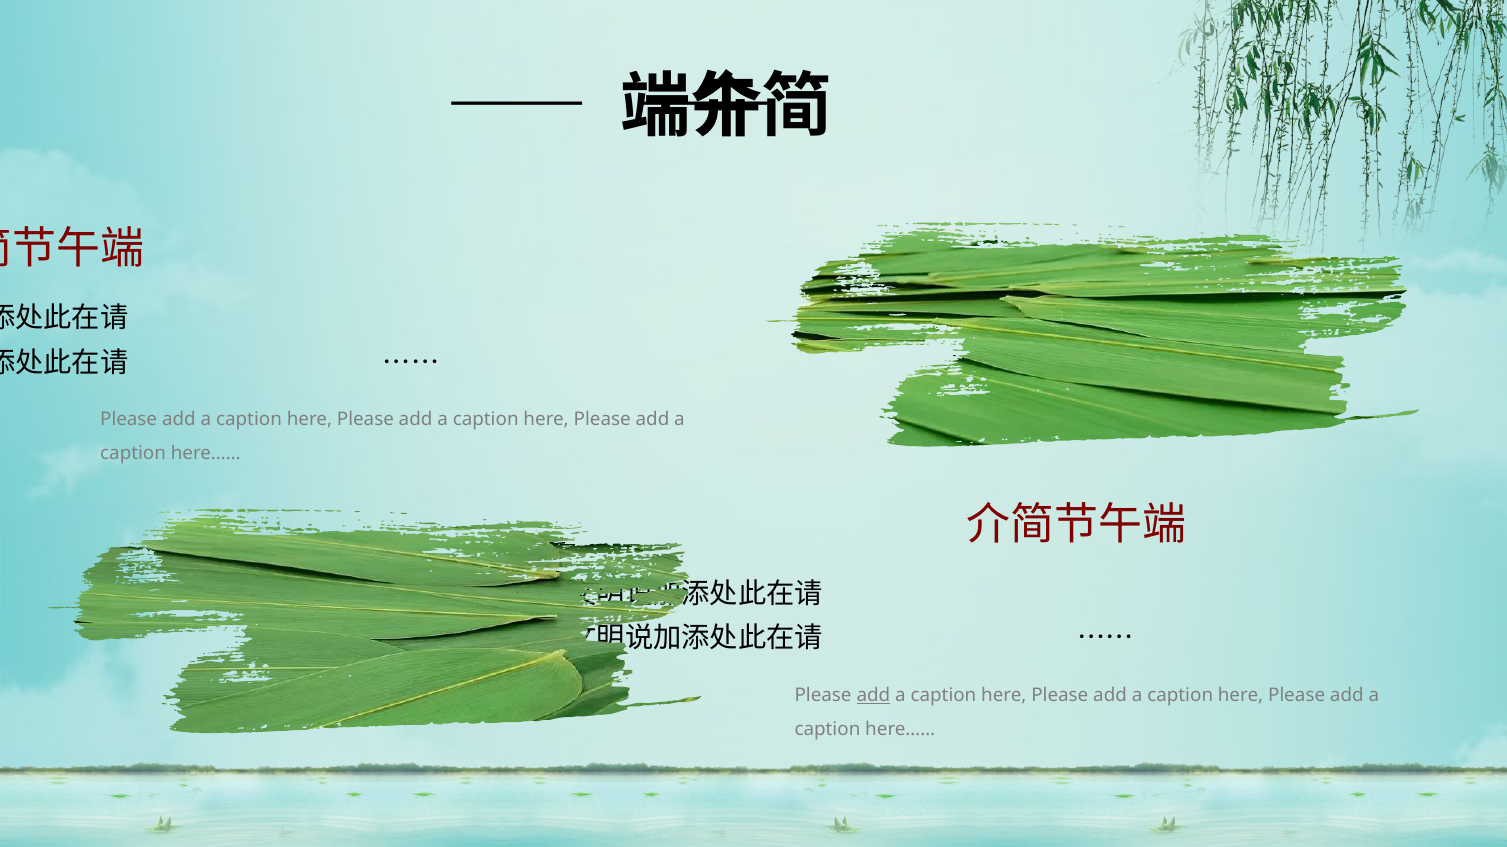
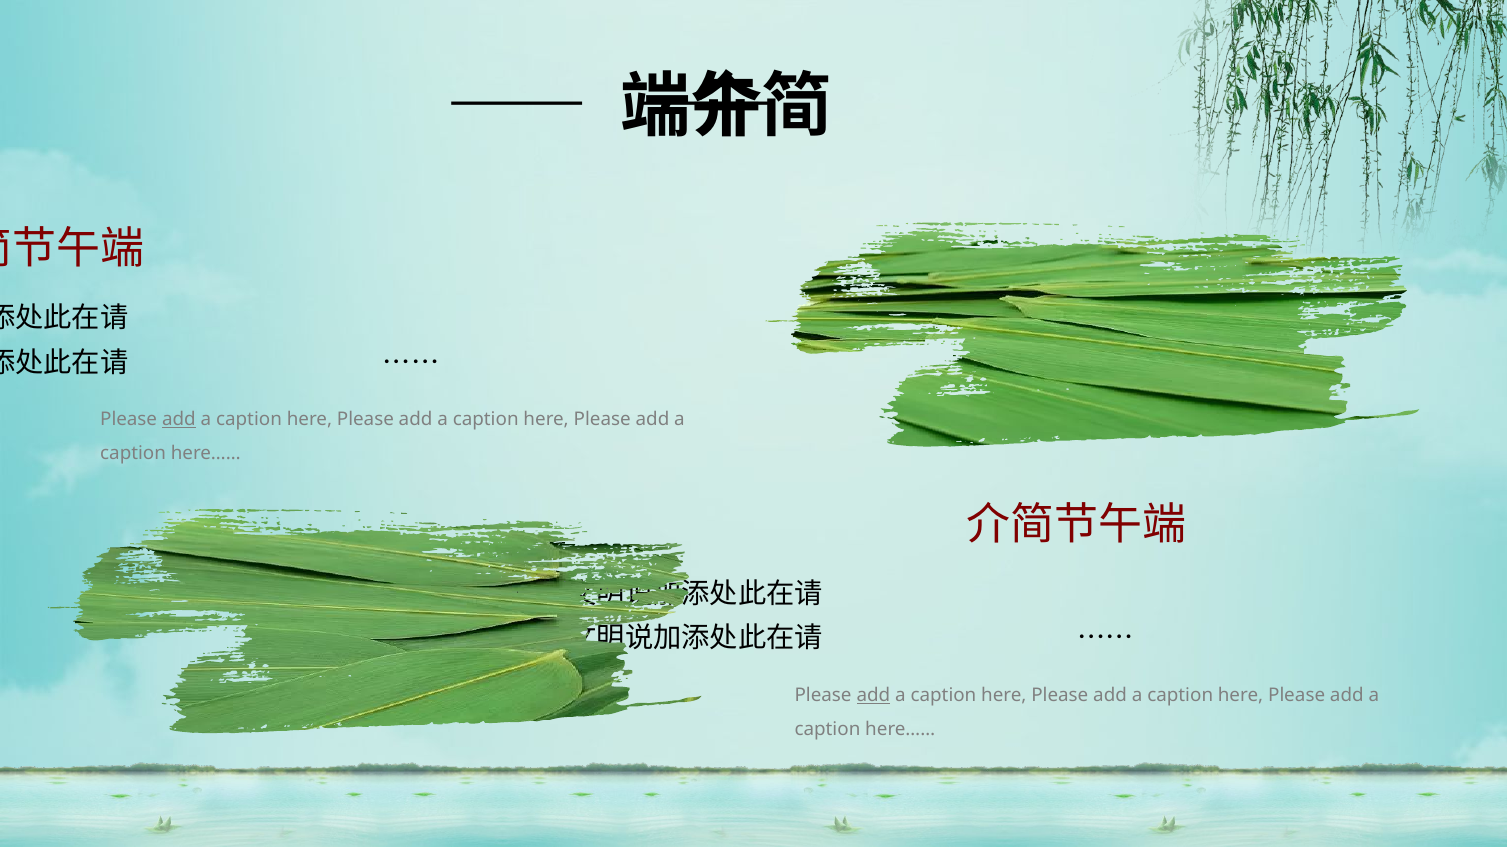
add underline: none -> present (179, 420)
